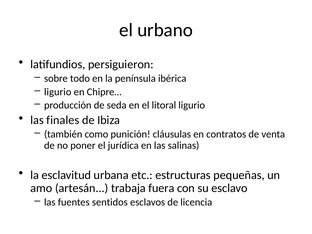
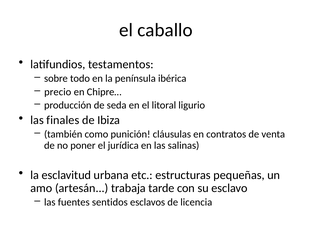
urbano: urbano -> caballo (165, 30)
persiguieron: persiguieron -> testamentos (121, 64)
ligurio: ligurio -> precio (58, 92)
fuera: fuera -> tarde (161, 188)
